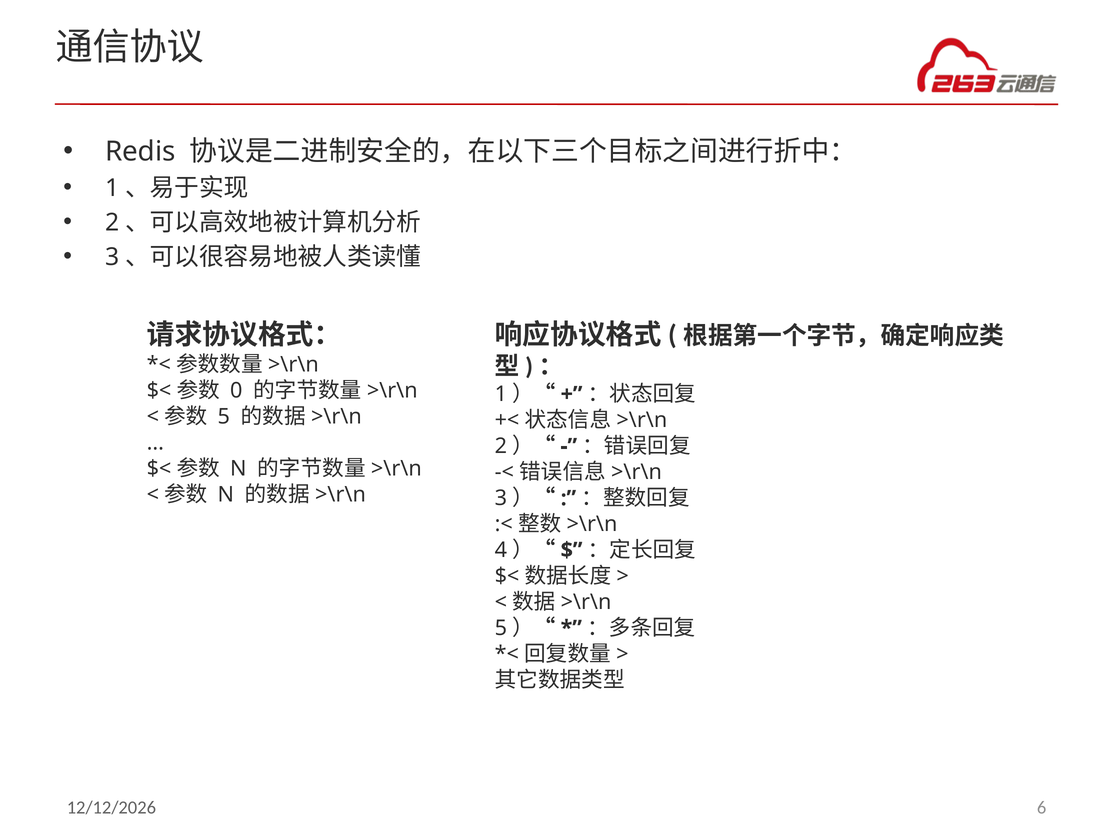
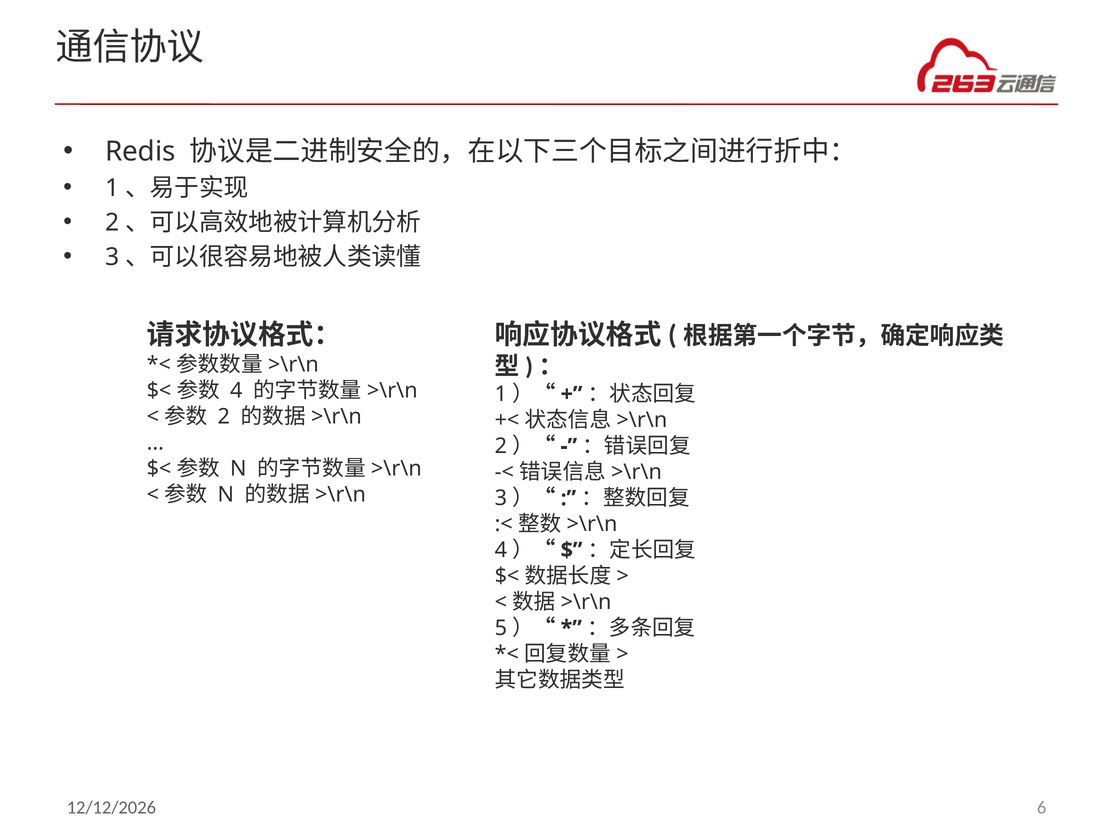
0: 0 -> 4 (236, 390)
5: 5 -> 2 (224, 416)
